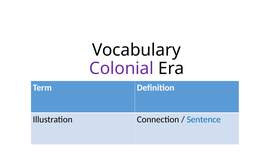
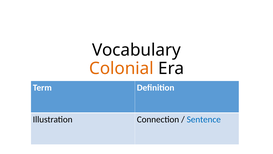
Colonial colour: purple -> orange (121, 68)
